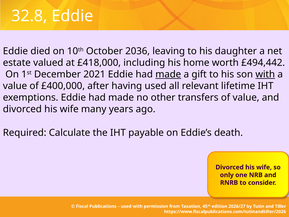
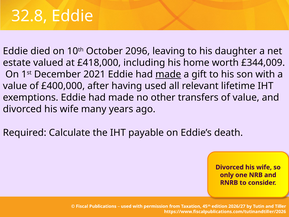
2036: 2036 -> 2096 (138, 51)
£494,442: £494,442 -> £344,009 (263, 63)
with underline: present -> none (265, 74)
